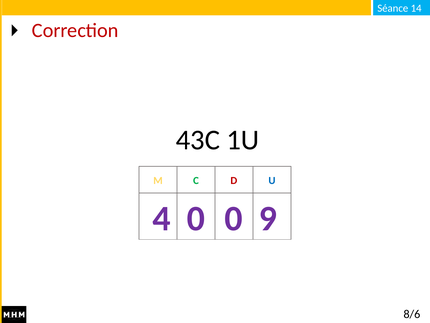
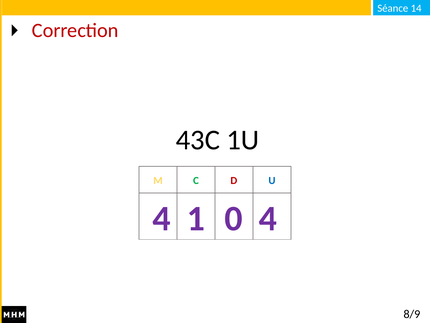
4 0: 0 -> 1 (196, 218)
0 9: 9 -> 4 (268, 218)
8/6: 8/6 -> 8/9 (412, 314)
